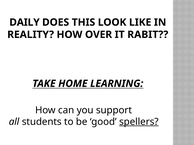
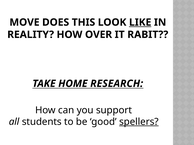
DAILY: DAILY -> MOVE (24, 22)
LIKE underline: none -> present (140, 22)
LEARNING: LEARNING -> RESEARCH (117, 84)
